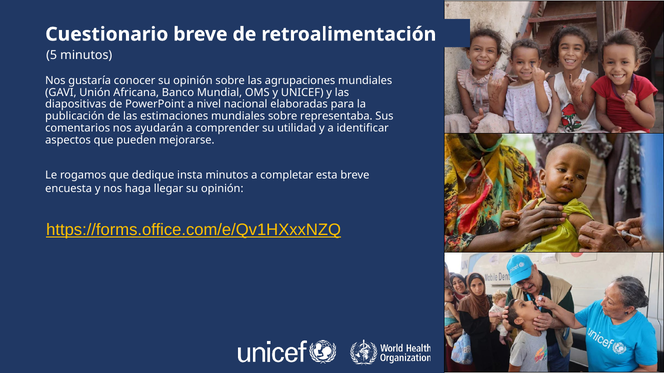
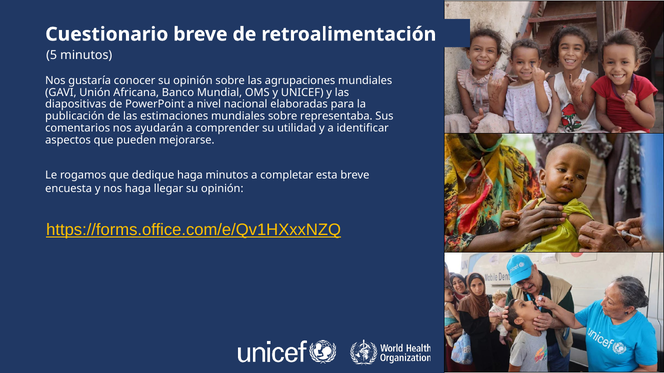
dedique insta: insta -> haga (190, 175)
